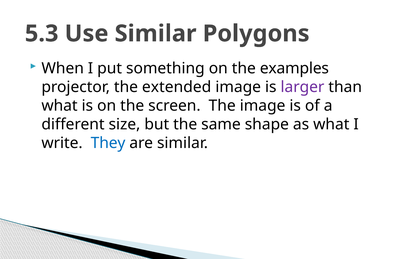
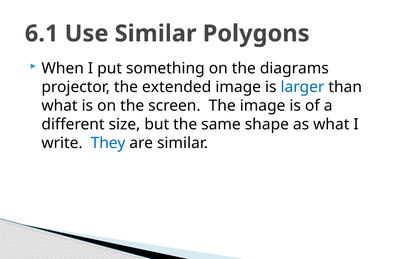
5.3: 5.3 -> 6.1 (42, 34)
examples: examples -> diagrams (294, 68)
larger colour: purple -> blue (302, 87)
